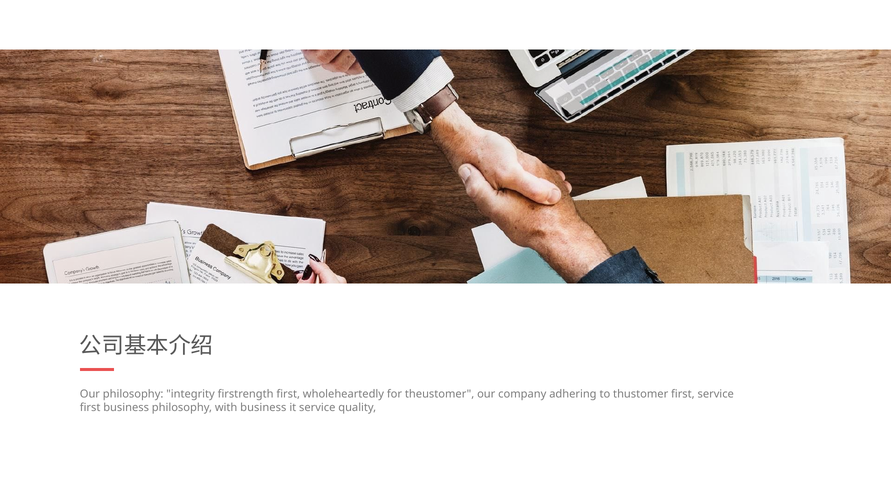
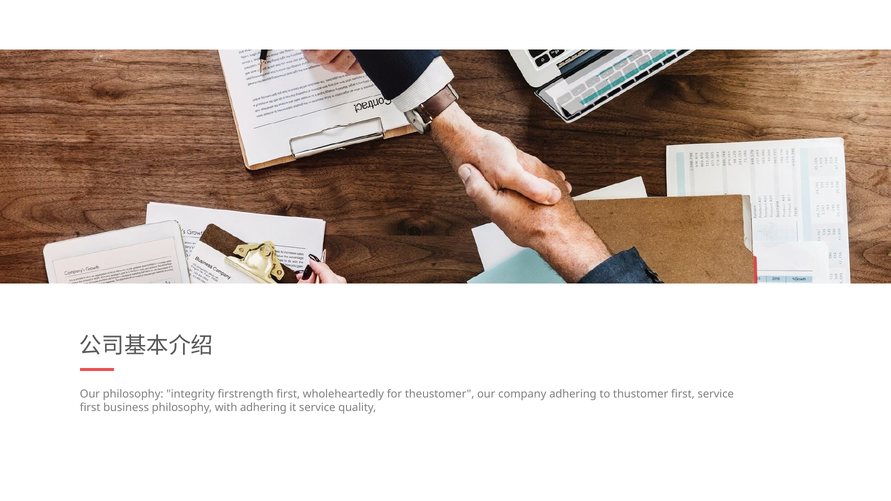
with business: business -> adhering (263, 408)
